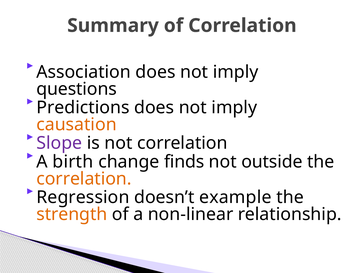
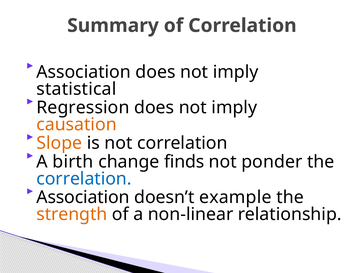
questions: questions -> statistical (76, 89)
Predictions: Predictions -> Regression (83, 108)
Slope colour: purple -> orange (59, 143)
outside: outside -> ponder (272, 162)
correlation colour: orange -> blue (84, 179)
Regression: Regression -> Association (83, 197)
